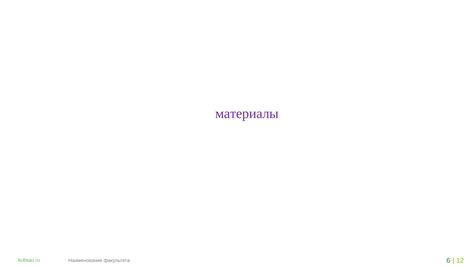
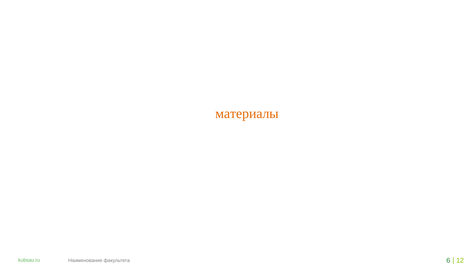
материалы colour: purple -> orange (247, 114)
